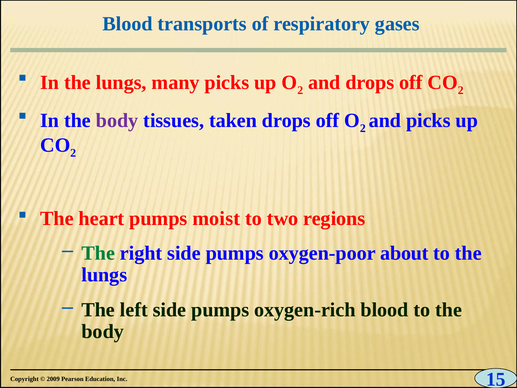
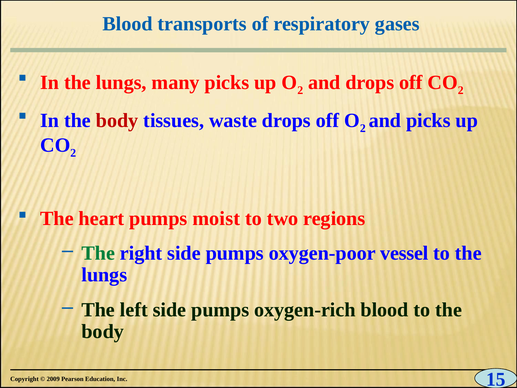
body colour: purple -> red (117, 120)
taken: taken -> waste (233, 120)
about: about -> vessel (404, 253)
